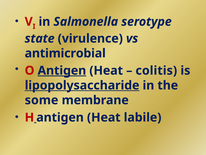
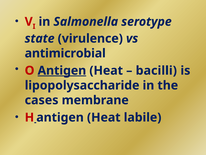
colitis: colitis -> bacilli (156, 70)
lipopolysaccharide underline: present -> none (82, 85)
some: some -> cases (42, 100)
